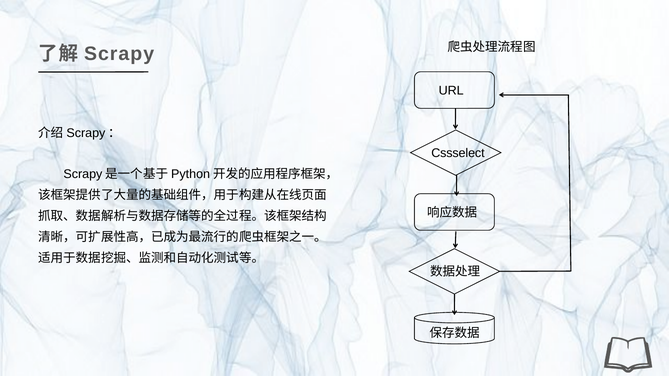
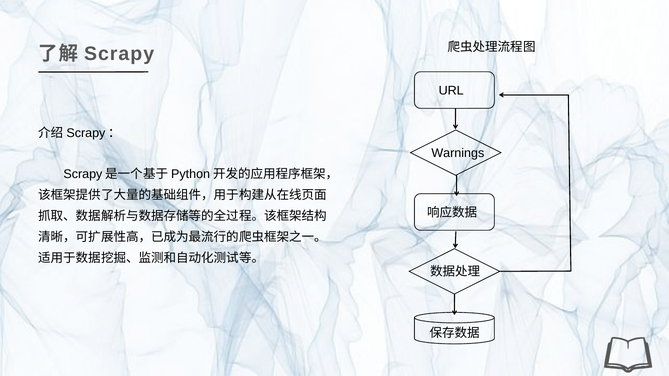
Cssselect: Cssselect -> Warnings (458, 153)
